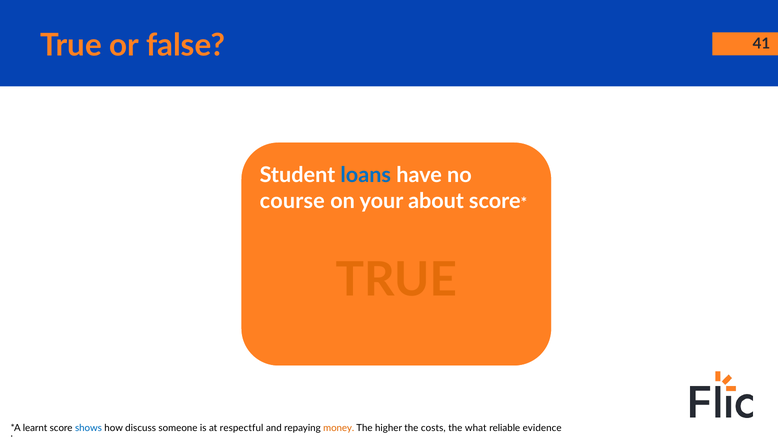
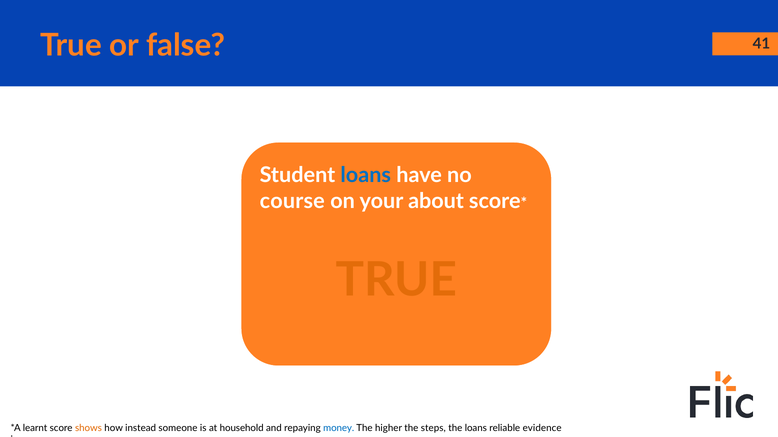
shows colour: blue -> orange (88, 428)
discuss: discuss -> instead (141, 428)
respectful: respectful -> household (242, 428)
money colour: orange -> blue (339, 428)
costs: costs -> steps (433, 428)
the what: what -> loans (476, 428)
